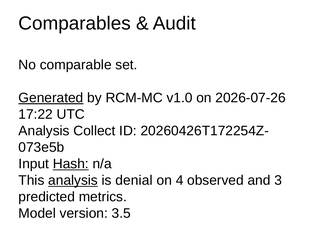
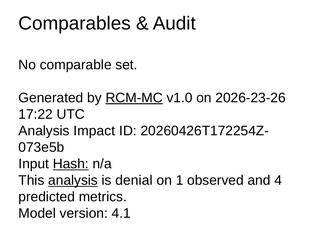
Generated underline: present -> none (51, 98)
RCM-MC underline: none -> present (134, 98)
2026-07-26: 2026-07-26 -> 2026-23-26 (251, 98)
Collect: Collect -> Impact (94, 131)
4: 4 -> 1 (180, 180)
3: 3 -> 4 (278, 180)
3.5: 3.5 -> 4.1 (121, 213)
